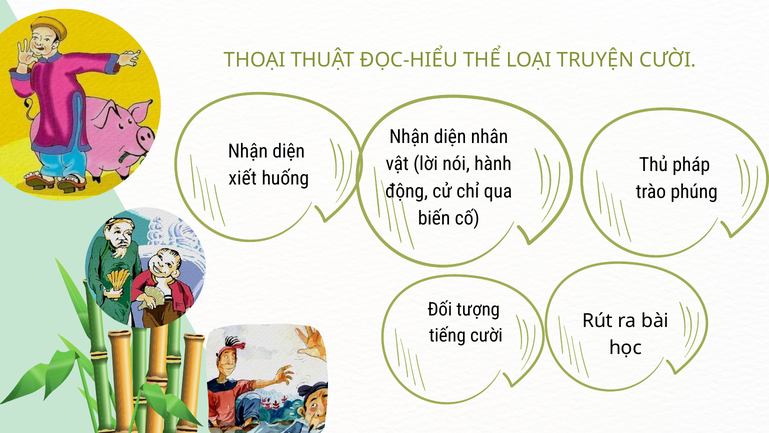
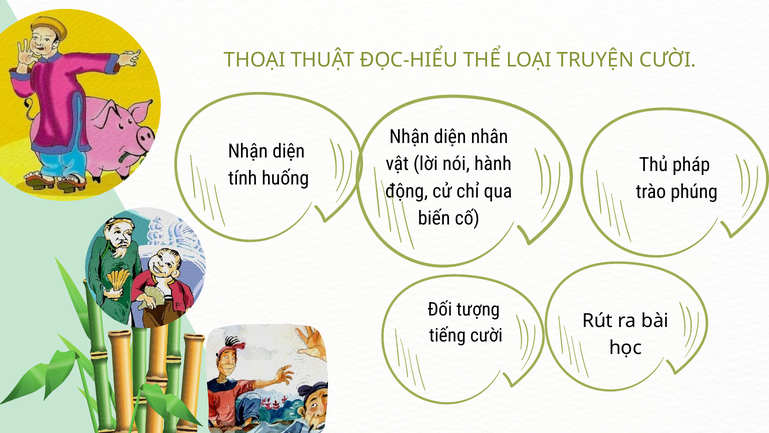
xiết: xiết -> tính (243, 178)
